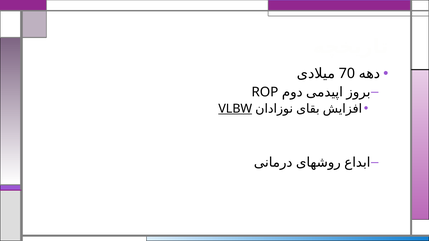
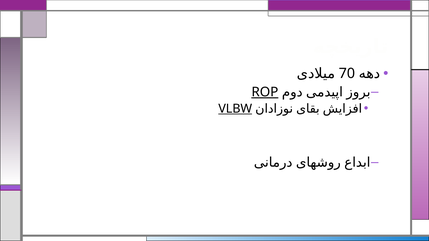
ROP underline: none -> present (265, 92)
